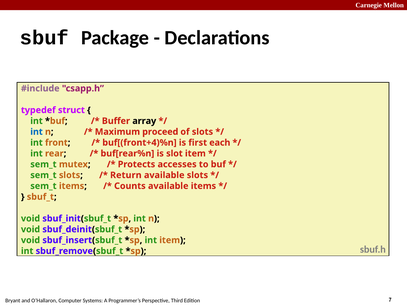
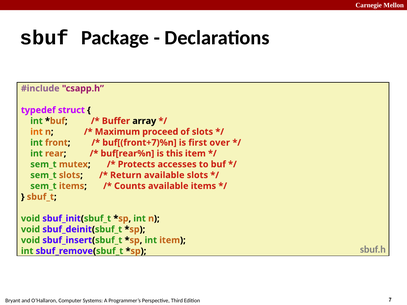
int colour: blue -> orange (37, 132)
buf[(front+4)%n: buf[(front+4)%n -> buf[(front+7)%n (139, 143)
each: each -> over (220, 143)
slot: slot -> this (174, 154)
